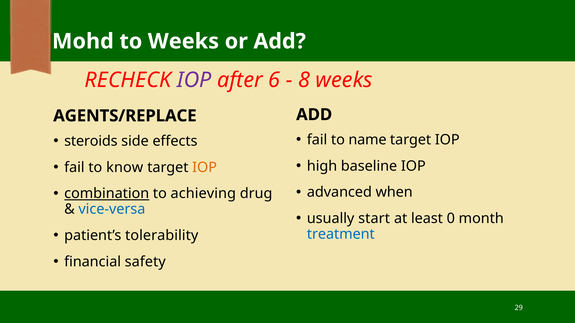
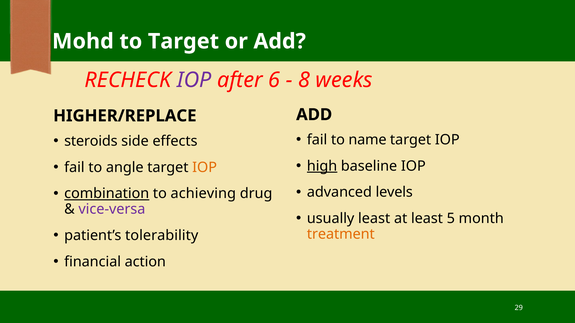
to Weeks: Weeks -> Target (183, 41)
AGENTS/REPLACE: AGENTS/REPLACE -> HIGHER/REPLACE (125, 116)
high underline: none -> present (322, 166)
know: know -> angle (125, 168)
when: when -> levels (394, 192)
vice-versa colour: blue -> purple (112, 209)
usually start: start -> least (374, 219)
0: 0 -> 5 (451, 219)
treatment colour: blue -> orange (341, 234)
safety: safety -> action (145, 262)
